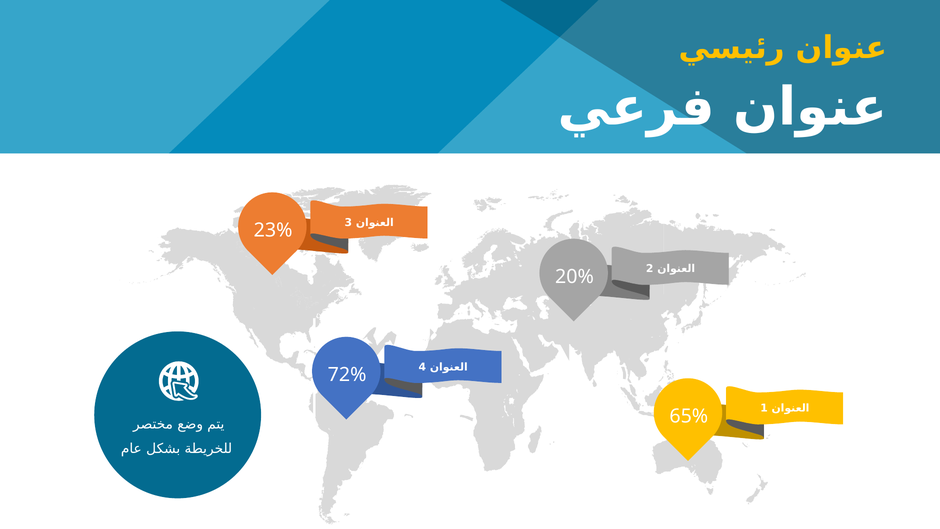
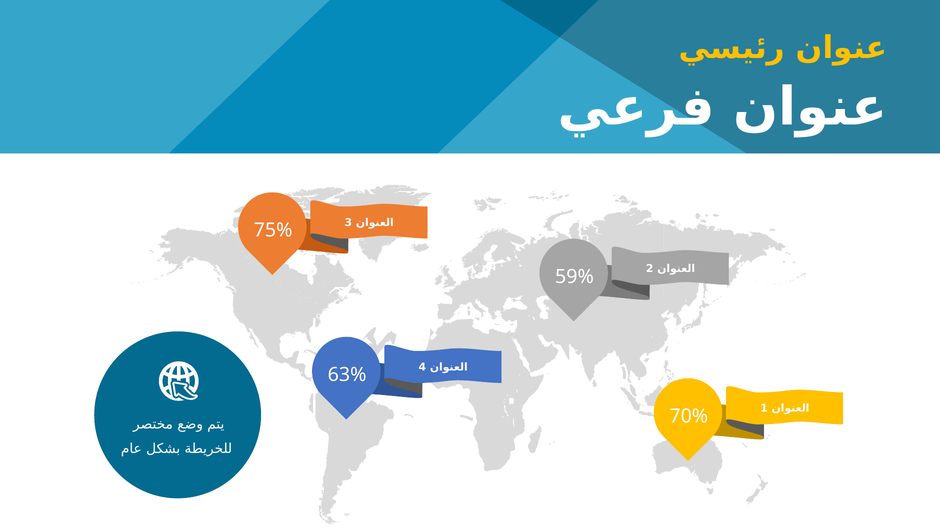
23%: 23% -> 75% (273, 230)
20%: 20% -> 59% (574, 277)
72%: 72% -> 63% (347, 375)
65%: 65% -> 70% (689, 416)
